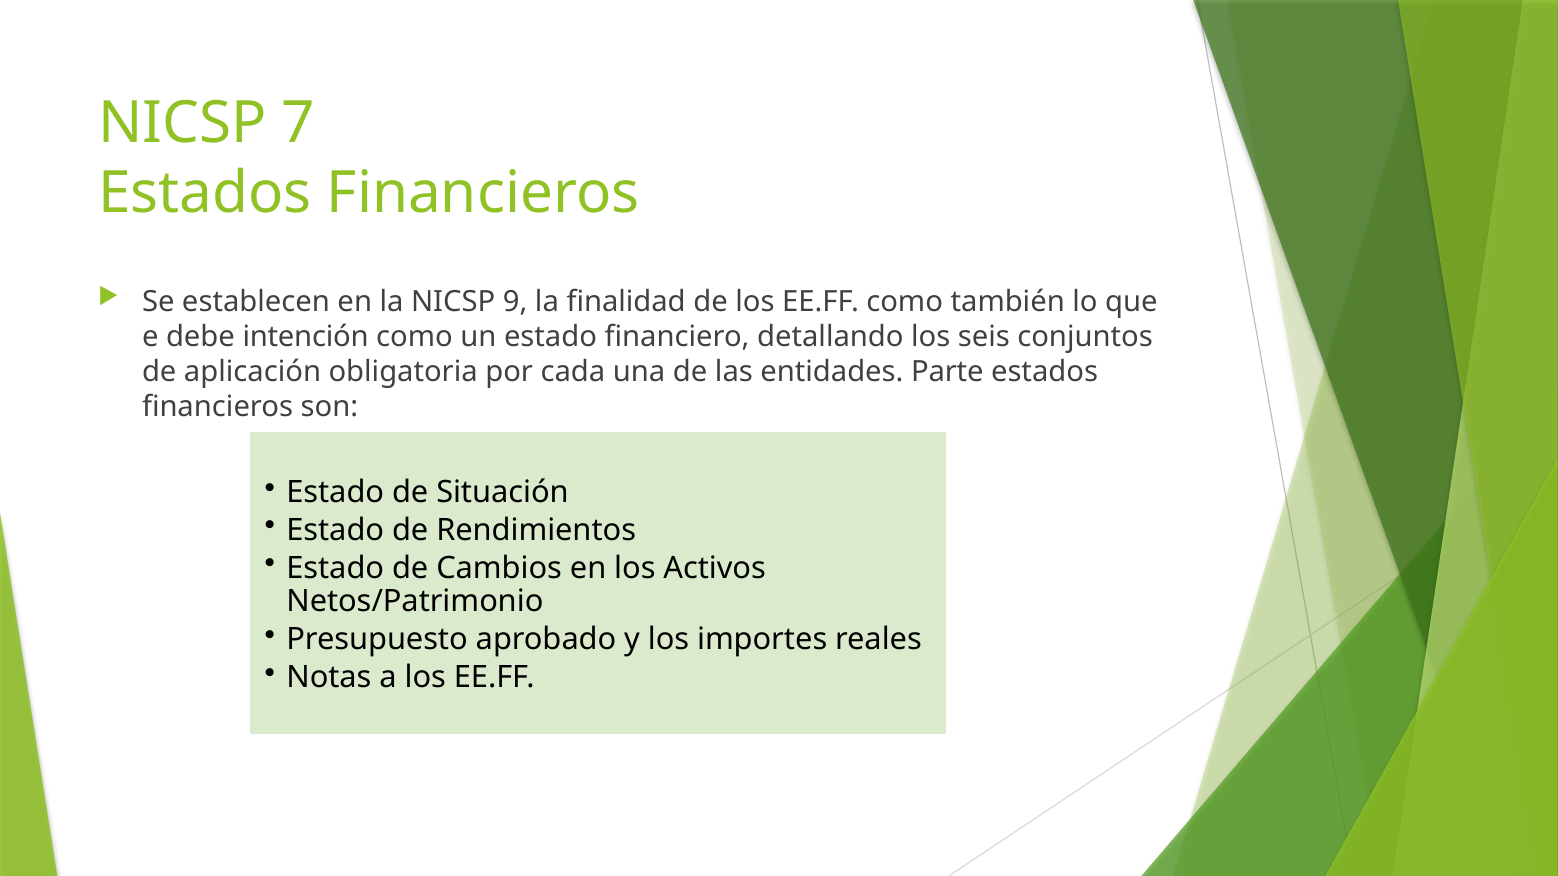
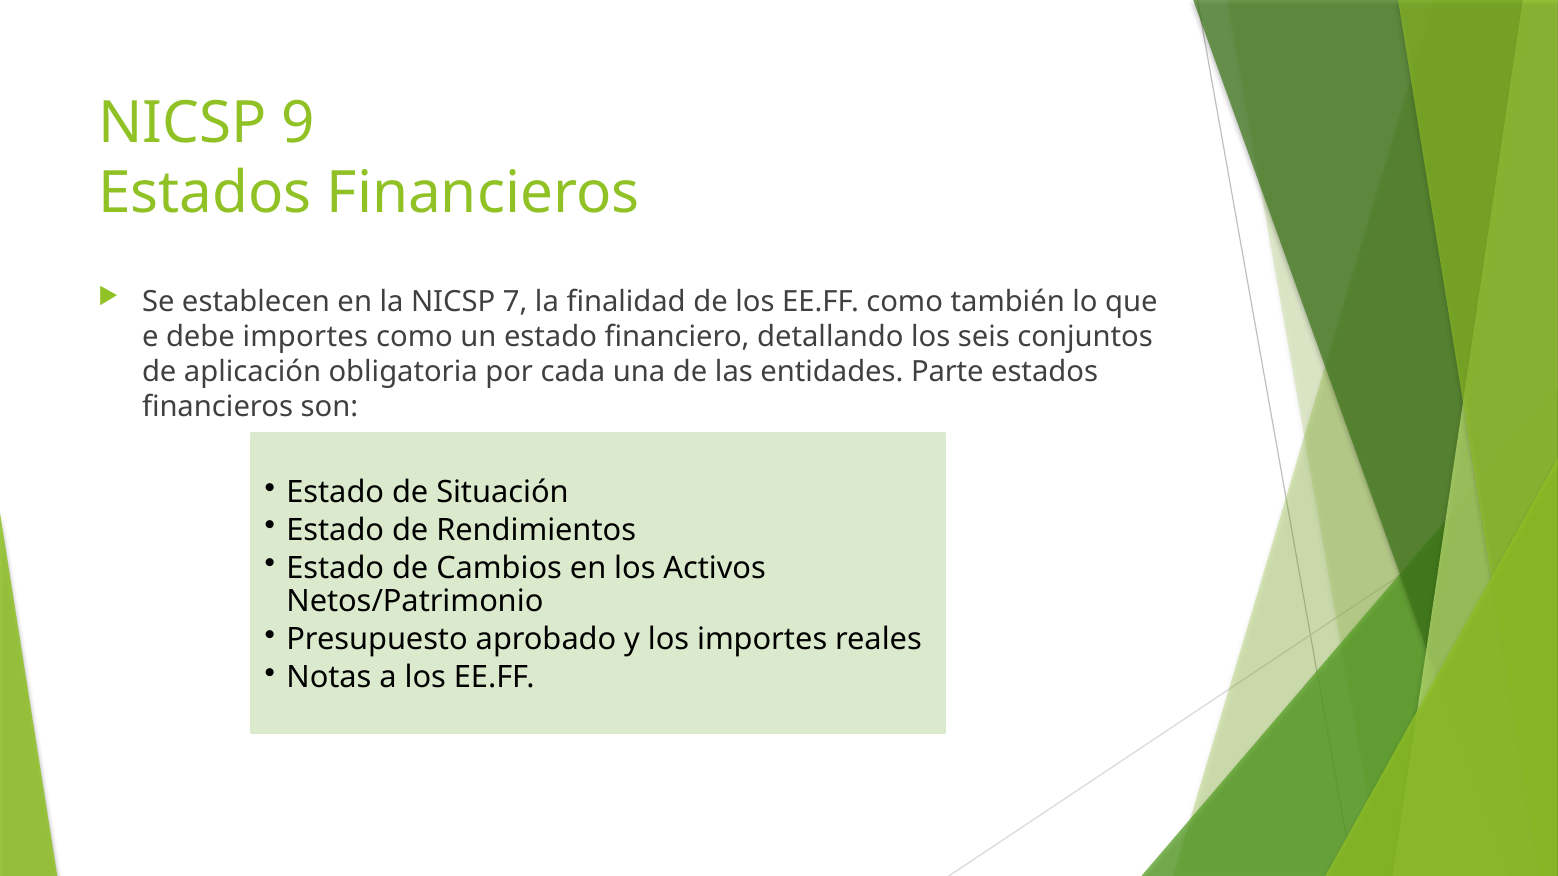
7: 7 -> 9 (298, 123)
9: 9 -> 7 (515, 302)
debe intención: intención -> importes (305, 337)
